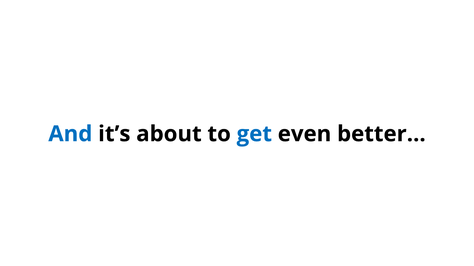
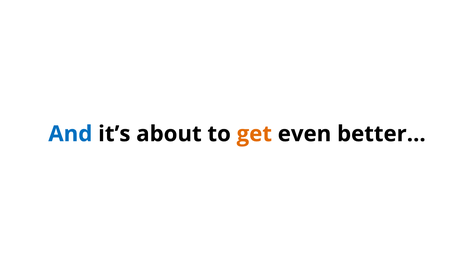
get colour: blue -> orange (254, 134)
